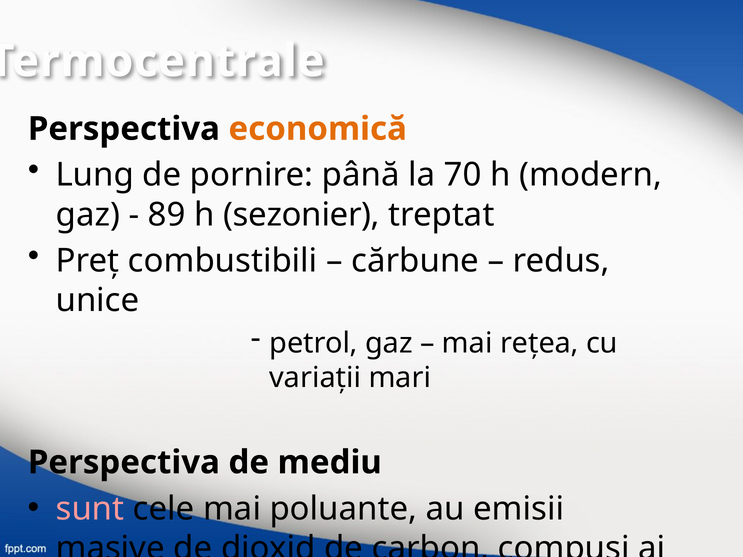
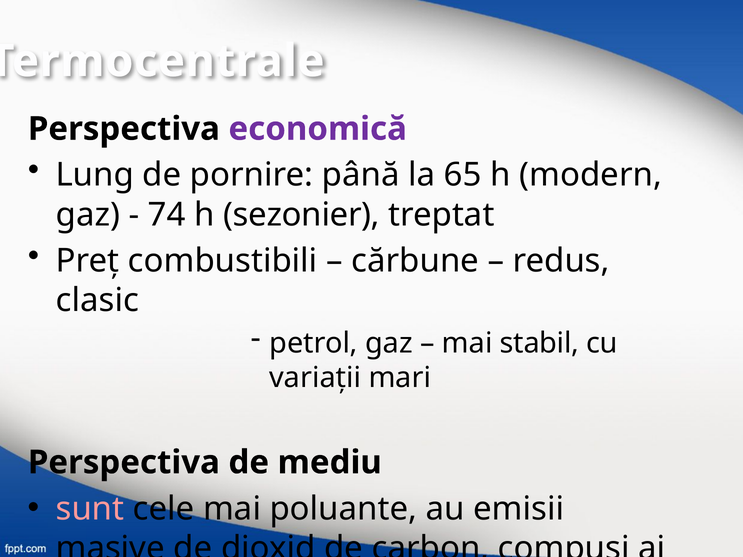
economică colour: orange -> purple (318, 129)
70: 70 -> 65 (463, 175)
89: 89 -> 74 (167, 215)
unice: unice -> clasic (98, 301)
reţea: reţea -> stabil (539, 343)
